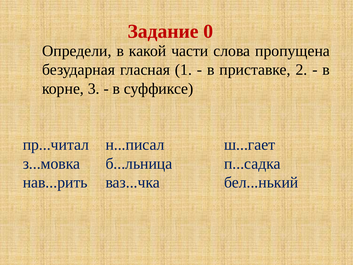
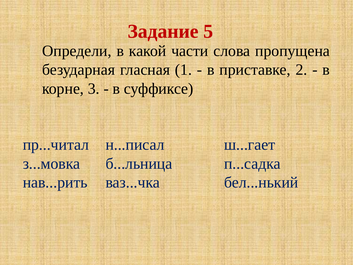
0: 0 -> 5 (208, 31)
